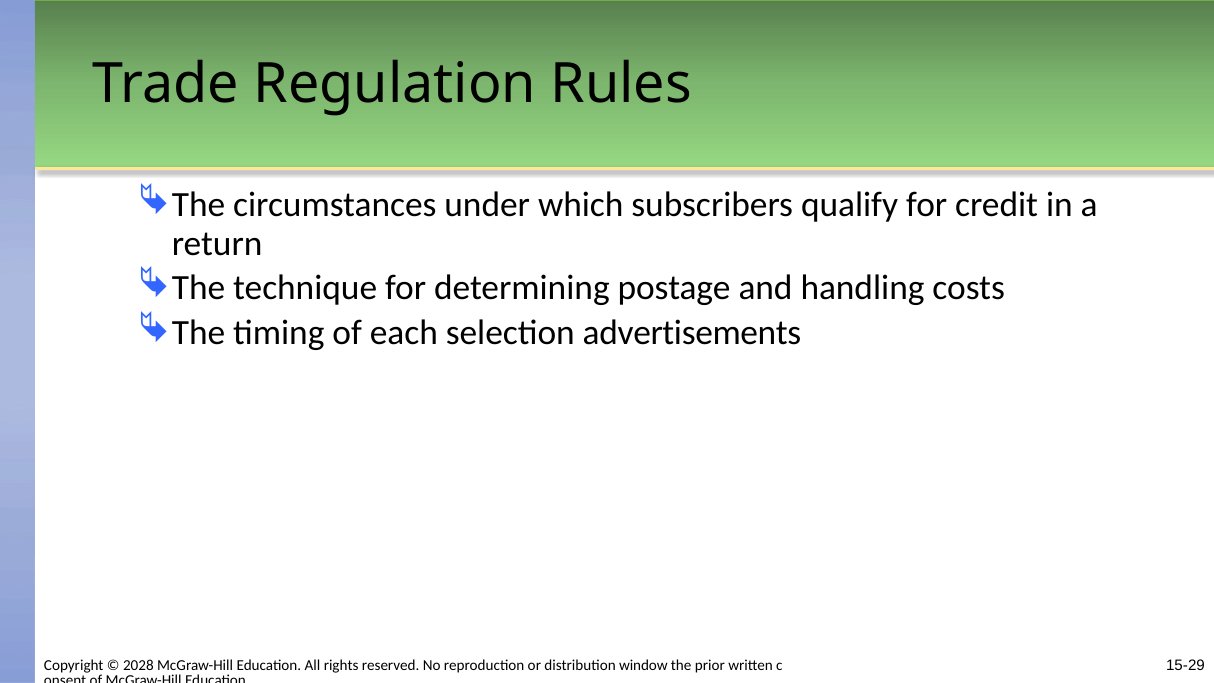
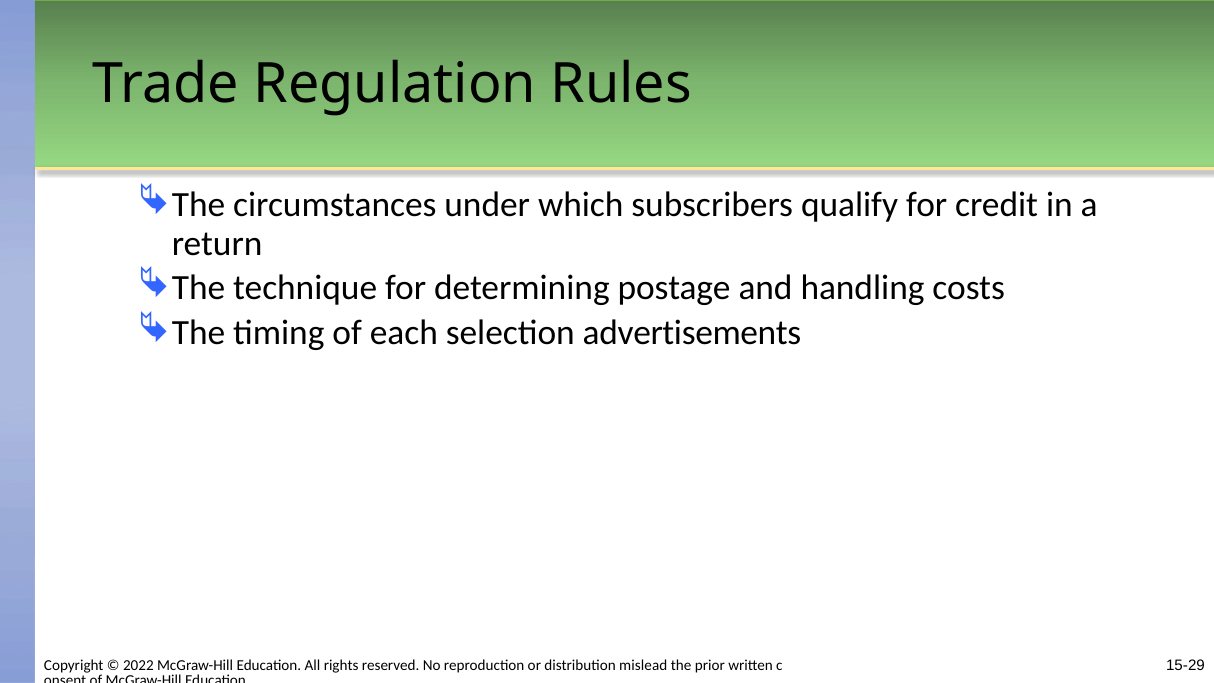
2028: 2028 -> 2022 (138, 666)
window: window -> mislead (643, 666)
